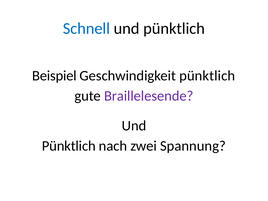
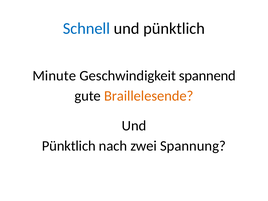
Beispiel: Beispiel -> Minute (54, 76)
Geschwindigkeit pünktlich: pünktlich -> spannend (207, 76)
Braillelesende colour: purple -> orange (149, 96)
